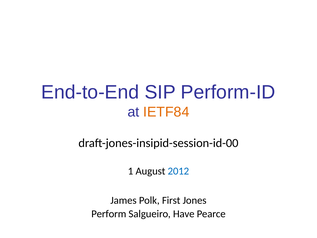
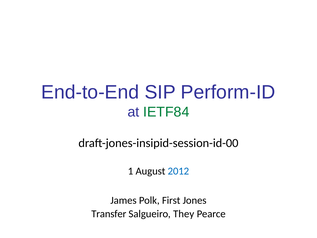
IETF84 colour: orange -> green (166, 112)
Perform: Perform -> Transfer (109, 214)
Have: Have -> They (184, 214)
